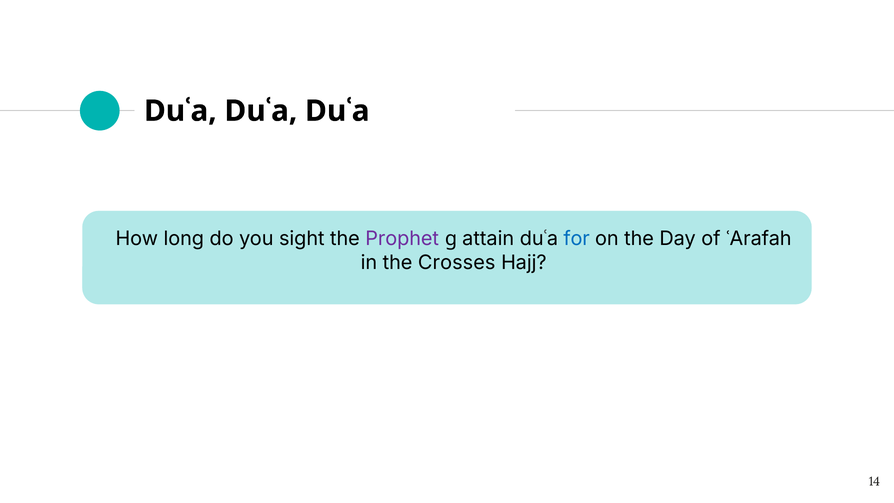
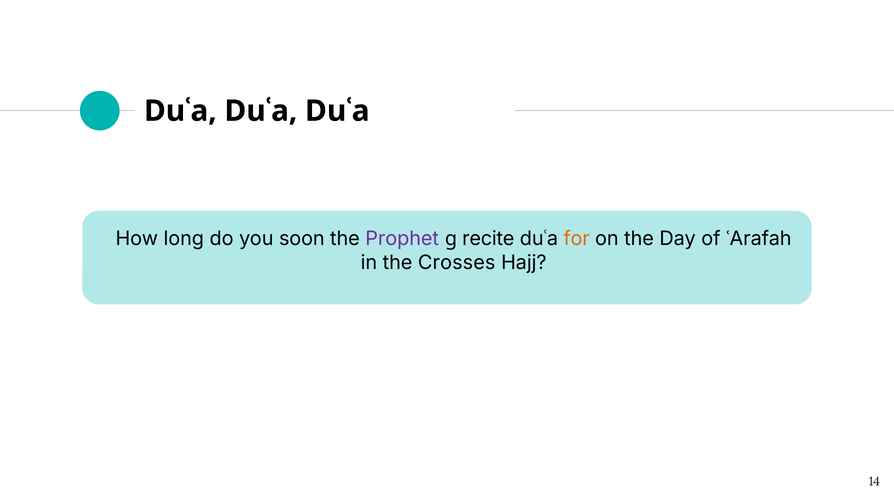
sight: sight -> soon (302, 239)
attain: attain -> recite (488, 239)
for colour: blue -> orange (577, 239)
